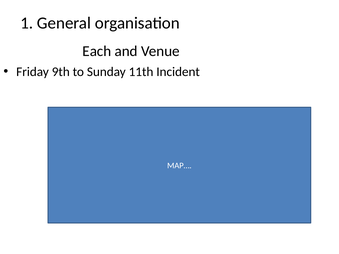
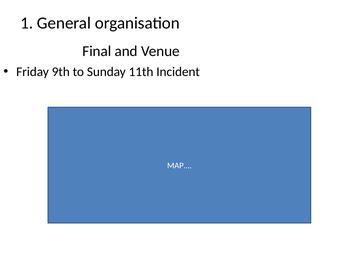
Each: Each -> Final (97, 51)
